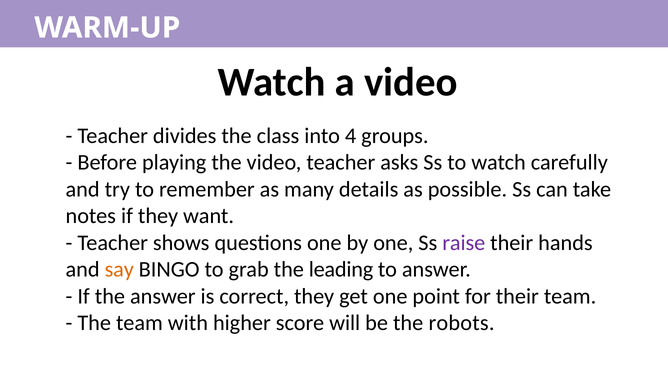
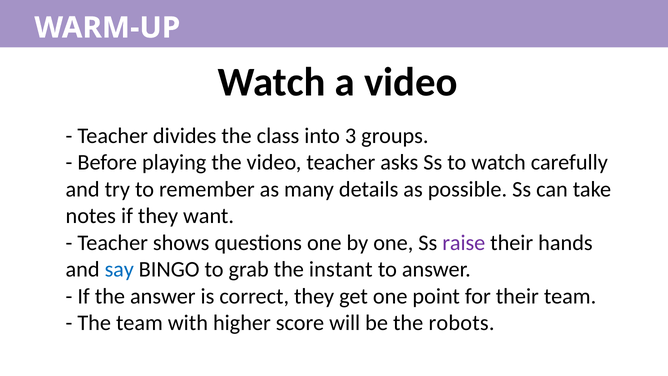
4: 4 -> 3 (351, 136)
say colour: orange -> blue (119, 269)
leading: leading -> instant (341, 269)
